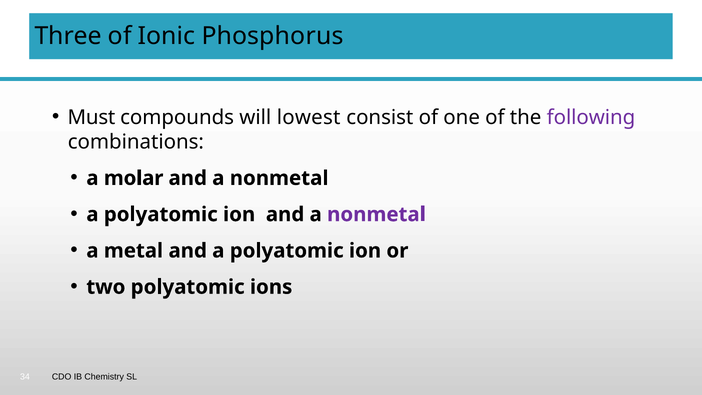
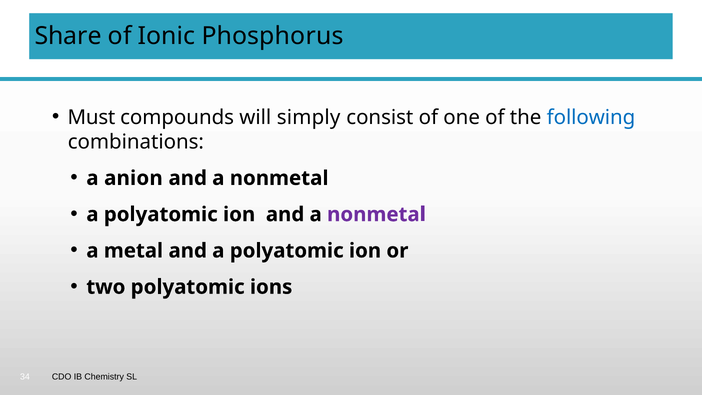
Three: Three -> Share (68, 36)
lowest: lowest -> simply (309, 117)
following colour: purple -> blue (591, 117)
molar: molar -> anion (133, 178)
